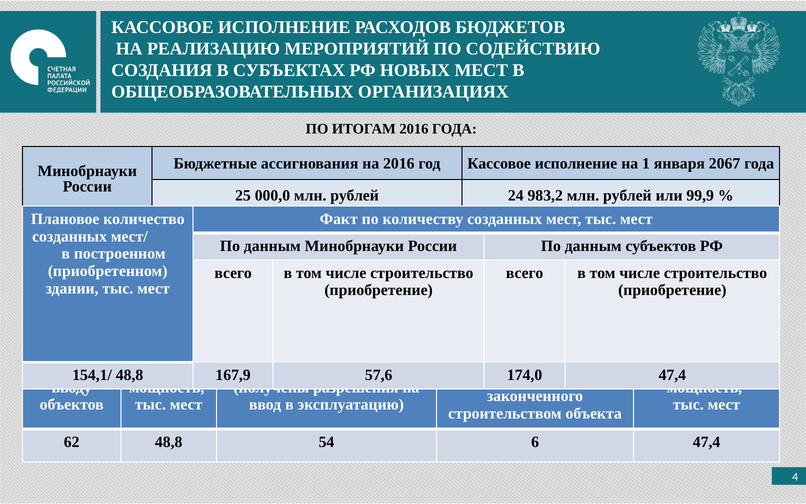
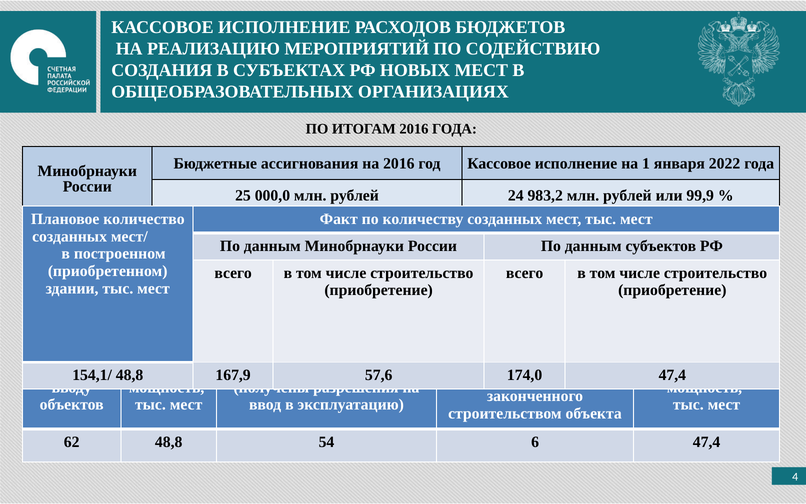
2067: 2067 -> 2022 (725, 163)
